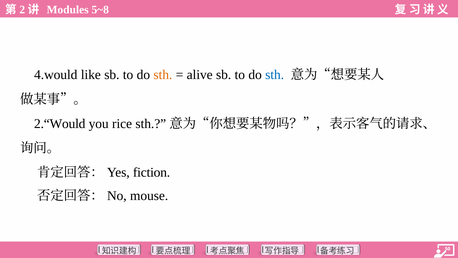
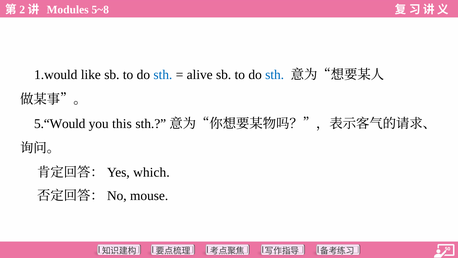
4.would: 4.would -> 1.would (56, 75)
sth colour: orange -> blue (163, 75)
2.“Would: 2.“Would -> 5.“Would (60, 123)
rice: rice -> this (122, 123)
fiction: fiction -> which (151, 172)
